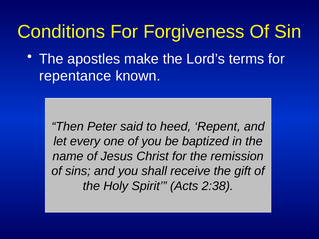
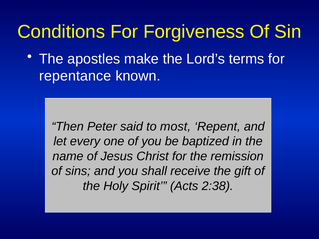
heed: heed -> most (175, 127)
